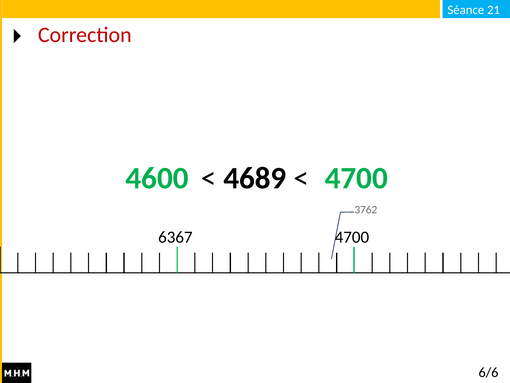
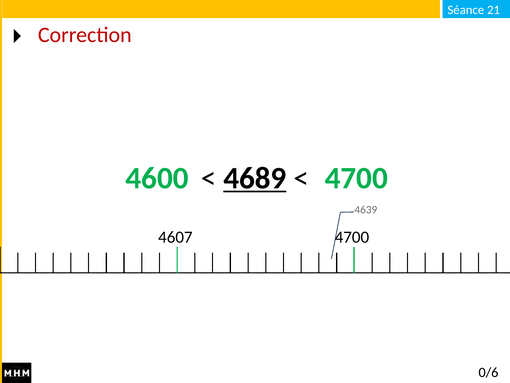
4689 underline: none -> present (255, 178)
3762: 3762 -> 4639 (366, 209)
6367: 6367 -> 4607 (175, 237)
6/6: 6/6 -> 0/6 (488, 372)
